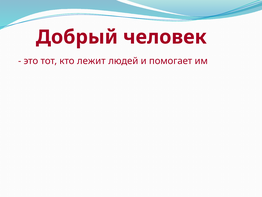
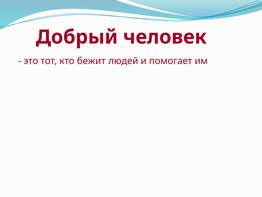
лежит: лежит -> бежит (91, 61)
